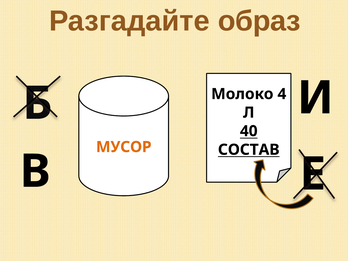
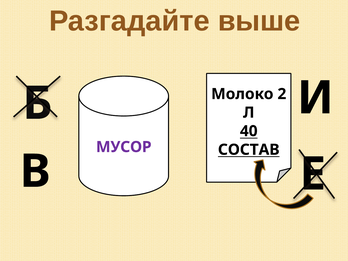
образ: образ -> выше (259, 21)
4: 4 -> 2 (282, 94)
МУСОР colour: orange -> purple (124, 147)
